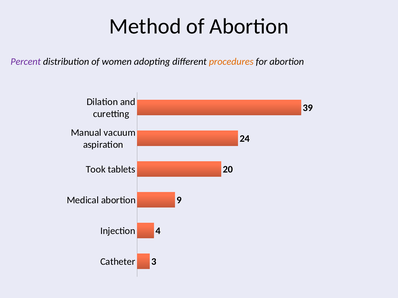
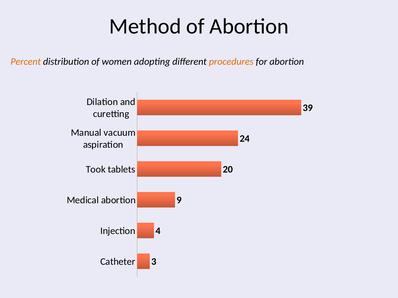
Percent colour: purple -> orange (26, 62)
